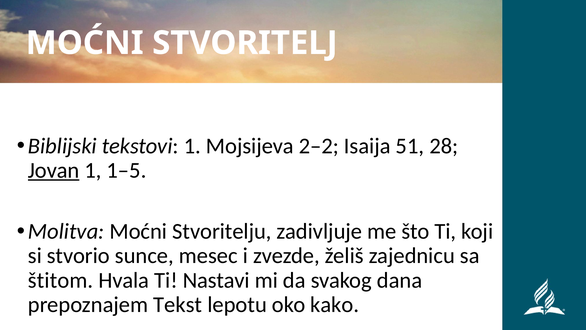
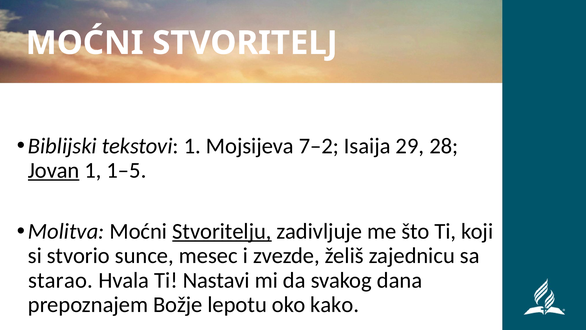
2–2: 2–2 -> 7–2 (319, 146)
51: 51 -> 29 (410, 146)
Stvoritelju underline: none -> present (222, 231)
štitom: štitom -> starao (60, 280)
Tekst: Tekst -> Božje (178, 304)
